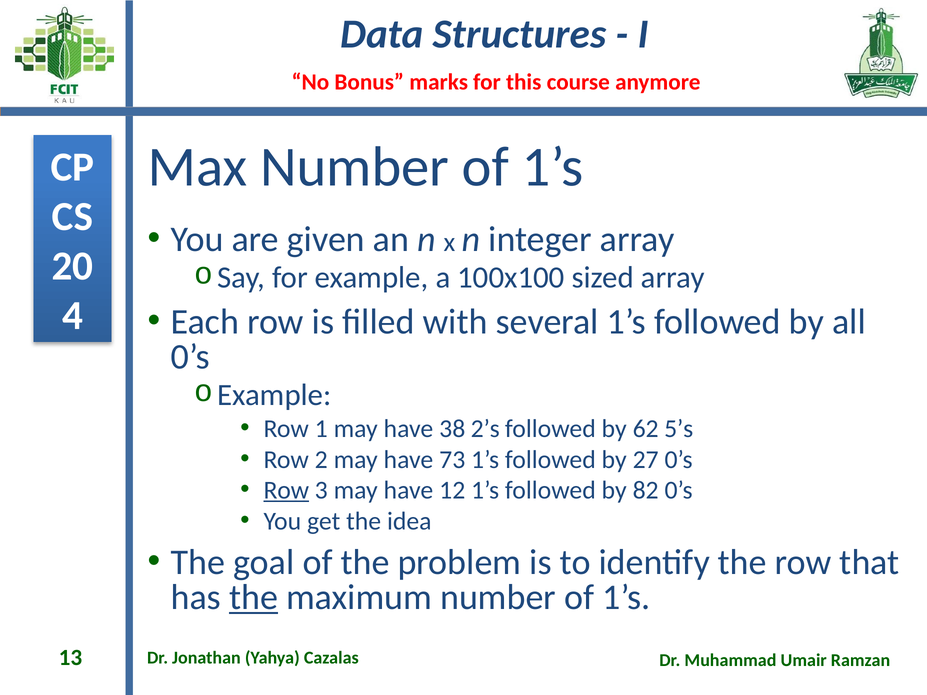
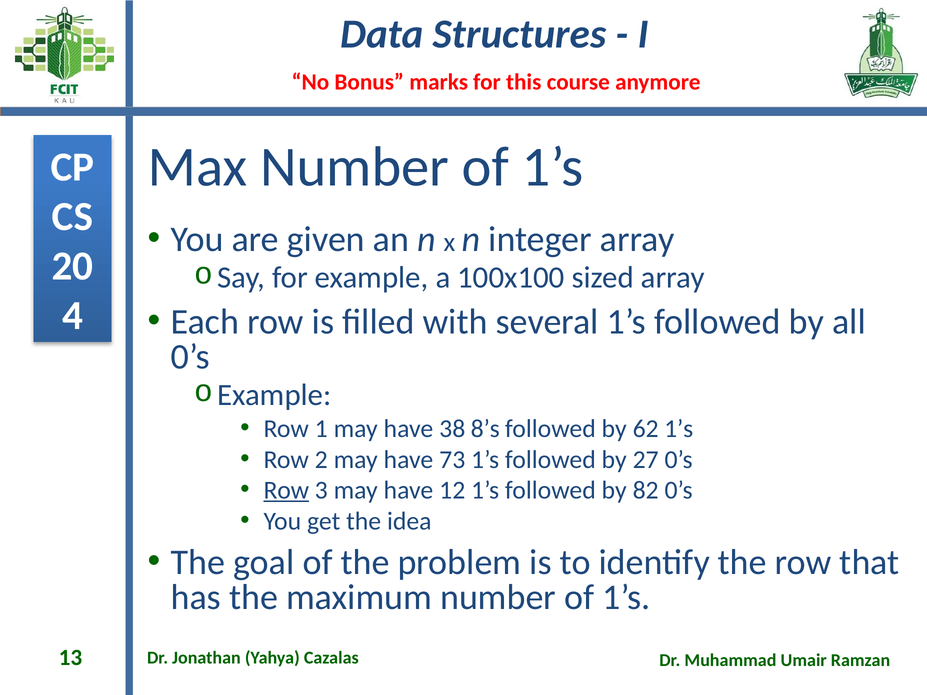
2’s: 2’s -> 8’s (485, 429)
62 5’s: 5’s -> 1’s (679, 429)
the underline: present -> none (254, 598)
